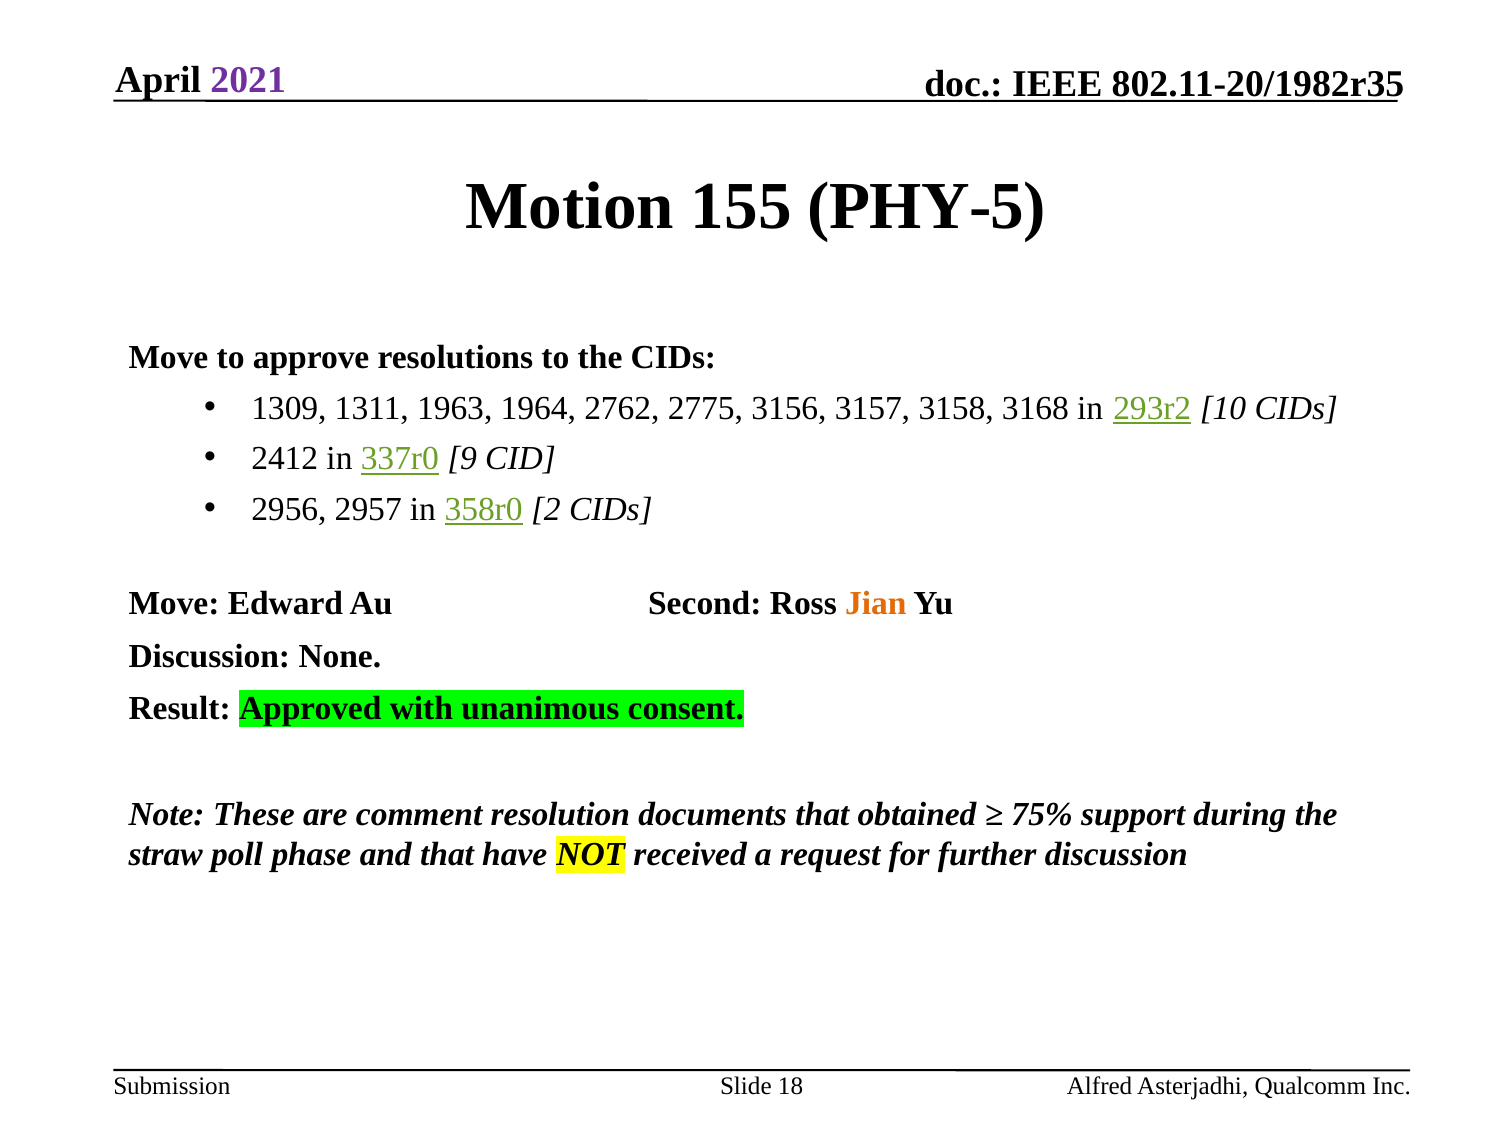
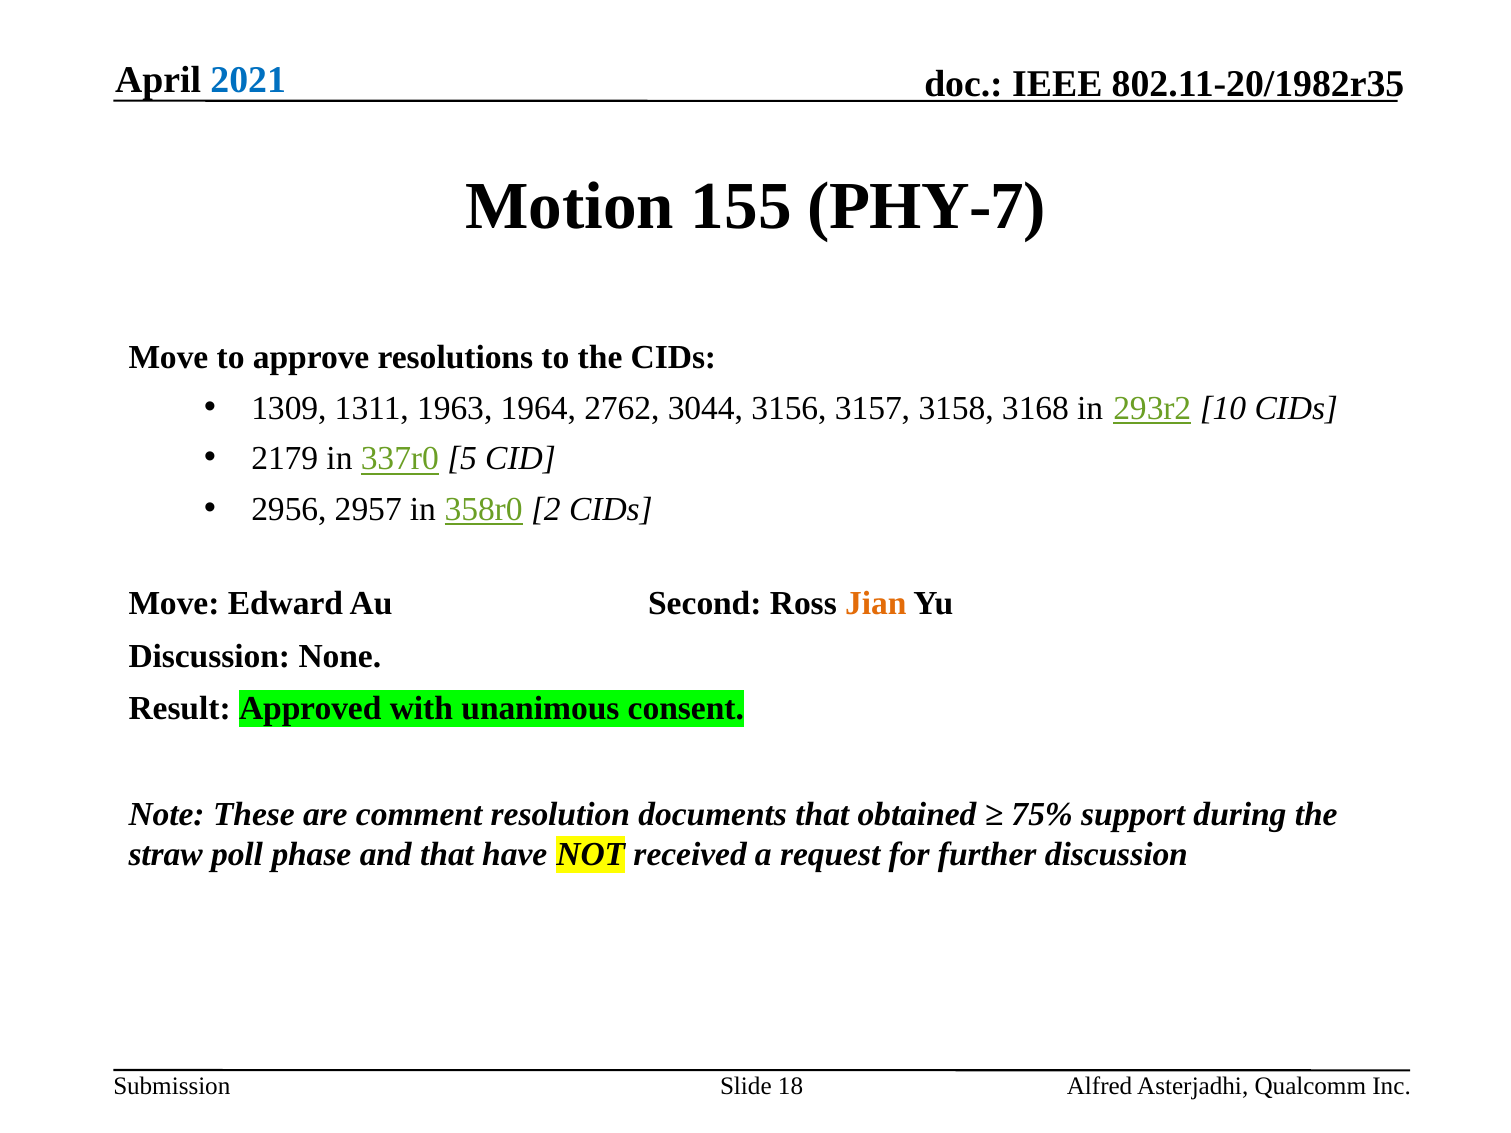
2021 colour: purple -> blue (248, 80)
PHY-5: PHY-5 -> PHY-7 (927, 206)
2775: 2775 -> 3044 (705, 408)
2412: 2412 -> 2179 (285, 459)
9: 9 -> 5 (462, 459)
